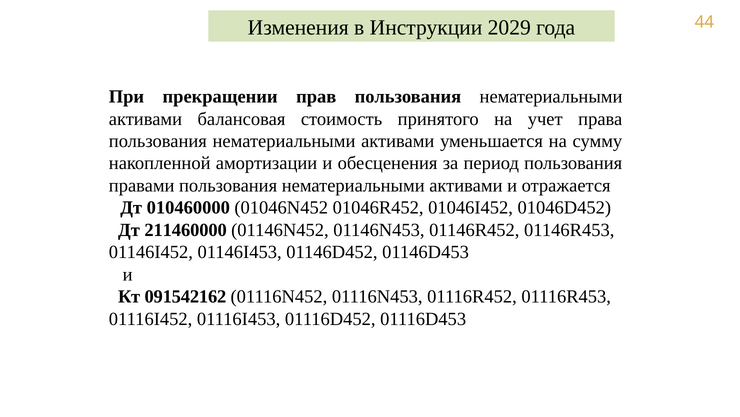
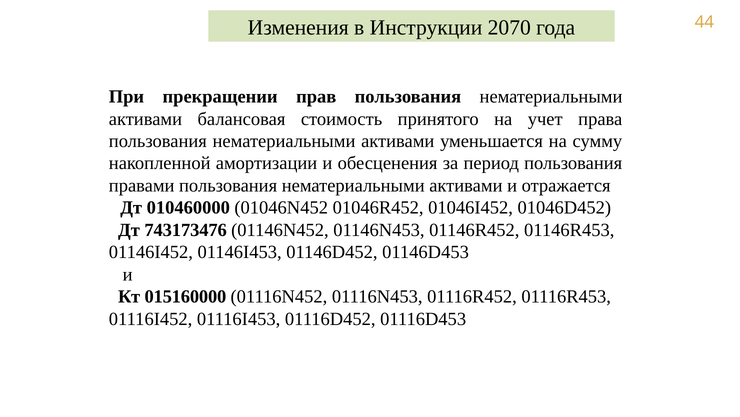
2029: 2029 -> 2070 (509, 27)
211460000: 211460000 -> 743173476 (186, 230)
091542162: 091542162 -> 015160000 (185, 296)
